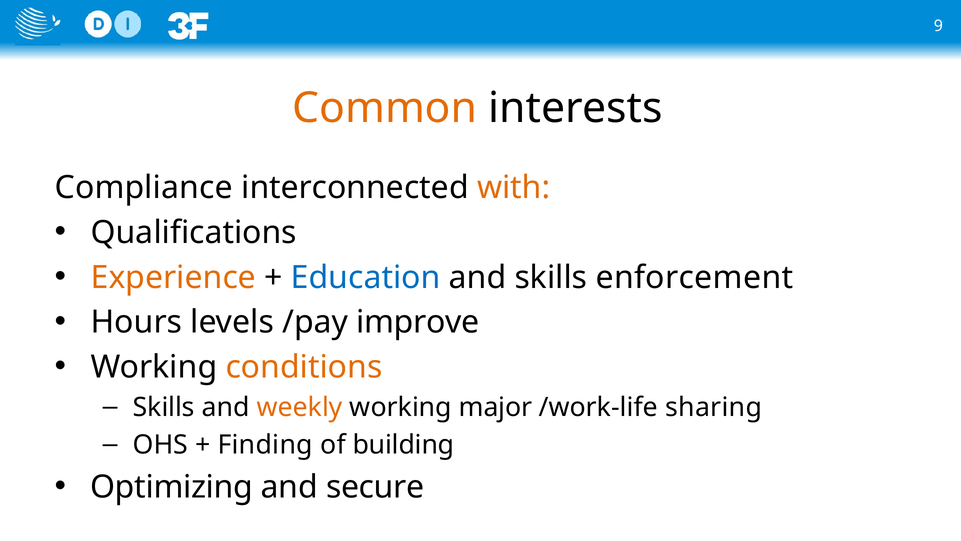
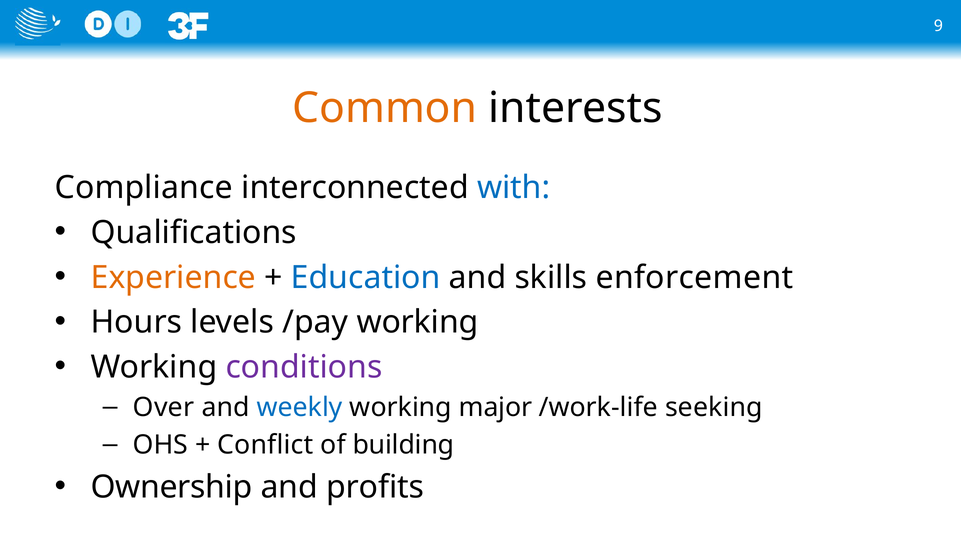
with colour: orange -> blue (514, 188)
/pay improve: improve -> working (418, 322)
conditions colour: orange -> purple (304, 367)
Skills: Skills -> Over (164, 407)
weekly colour: orange -> blue (300, 407)
sharing: sharing -> seeking (714, 407)
Finding: Finding -> Conflict (265, 445)
Optimizing: Optimizing -> Ownership (172, 487)
secure: secure -> profits (375, 487)
